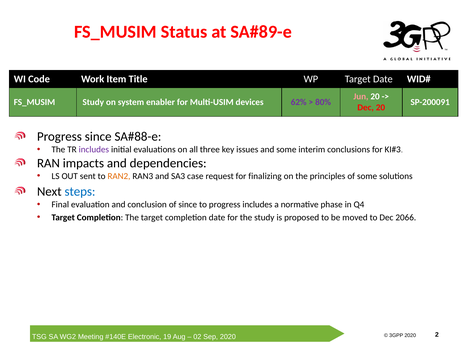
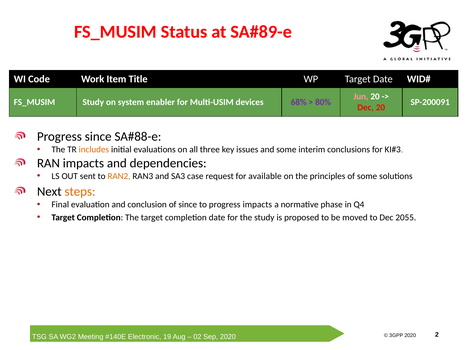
62%: 62% -> 68% (299, 102)
includes colour: purple -> orange (94, 149)
finalizing: finalizing -> available (265, 176)
steps colour: blue -> orange (80, 191)
progress includes: includes -> impacts (257, 204)
2066: 2066 -> 2055 (406, 217)
